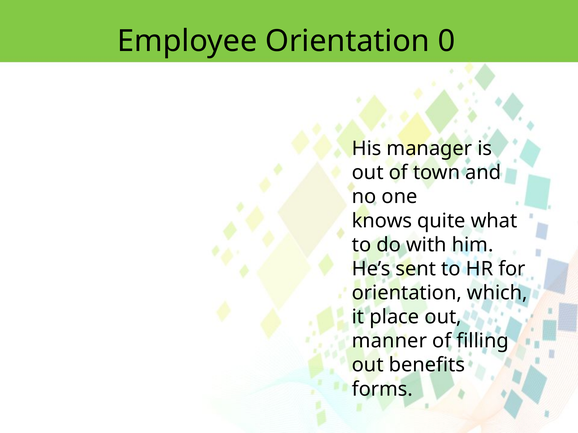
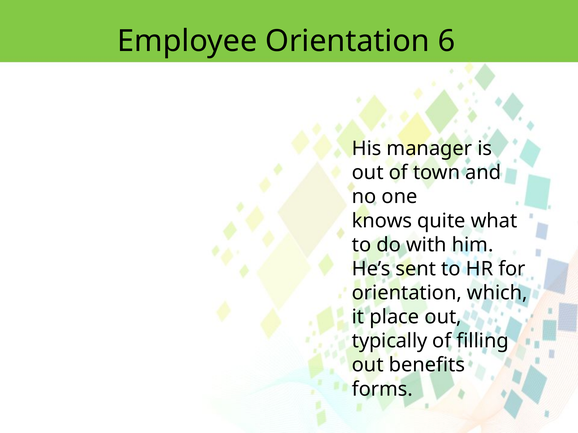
0: 0 -> 6 (446, 41)
manner: manner -> typically (390, 341)
